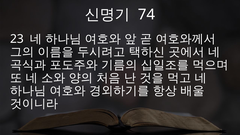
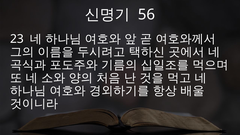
74: 74 -> 56 (147, 14)
